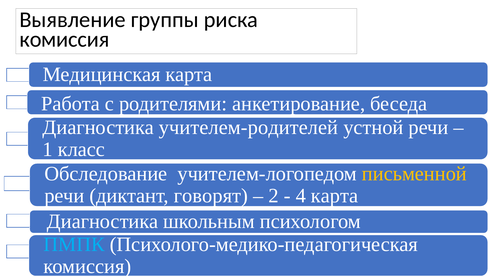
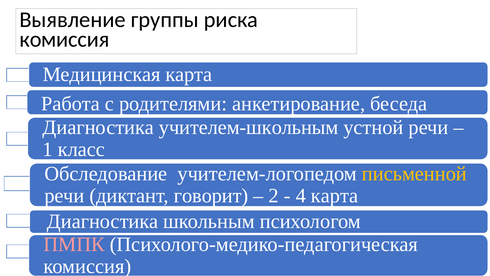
учителем-родителей: учителем-родителей -> учителем-школьным (249, 127)
говорят: говорят -> говорит (211, 195)
ПМПК colour: light blue -> pink (74, 244)
